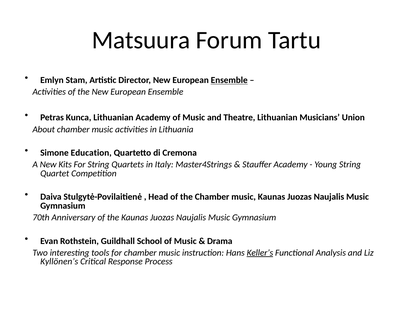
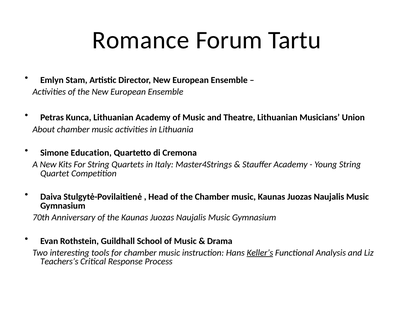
Matsuura: Matsuura -> Romance (141, 40)
Ensemble underline: present -> none (229, 80)
Kyllönen’s: Kyllönen’s -> Teachers’s (59, 261)
